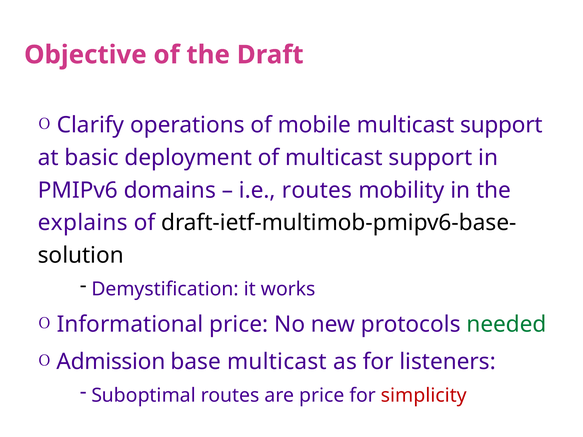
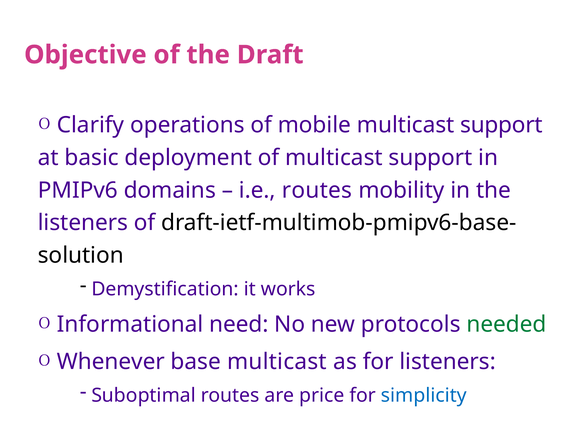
explains: explains -> listeners (83, 223)
Informational price: price -> need (239, 325)
Admission: Admission -> Whenever (111, 362)
simplicity colour: red -> blue (424, 395)
